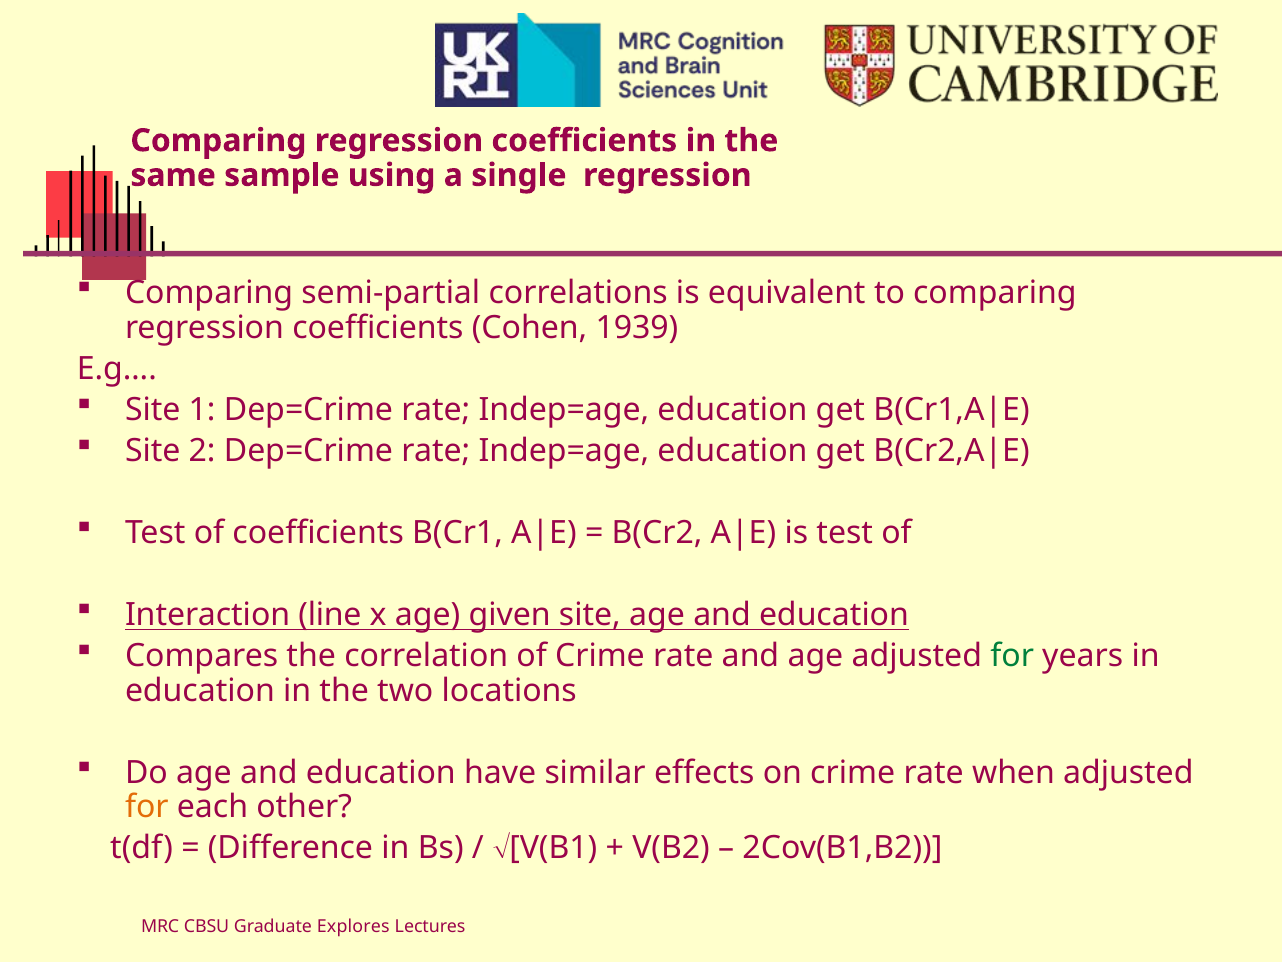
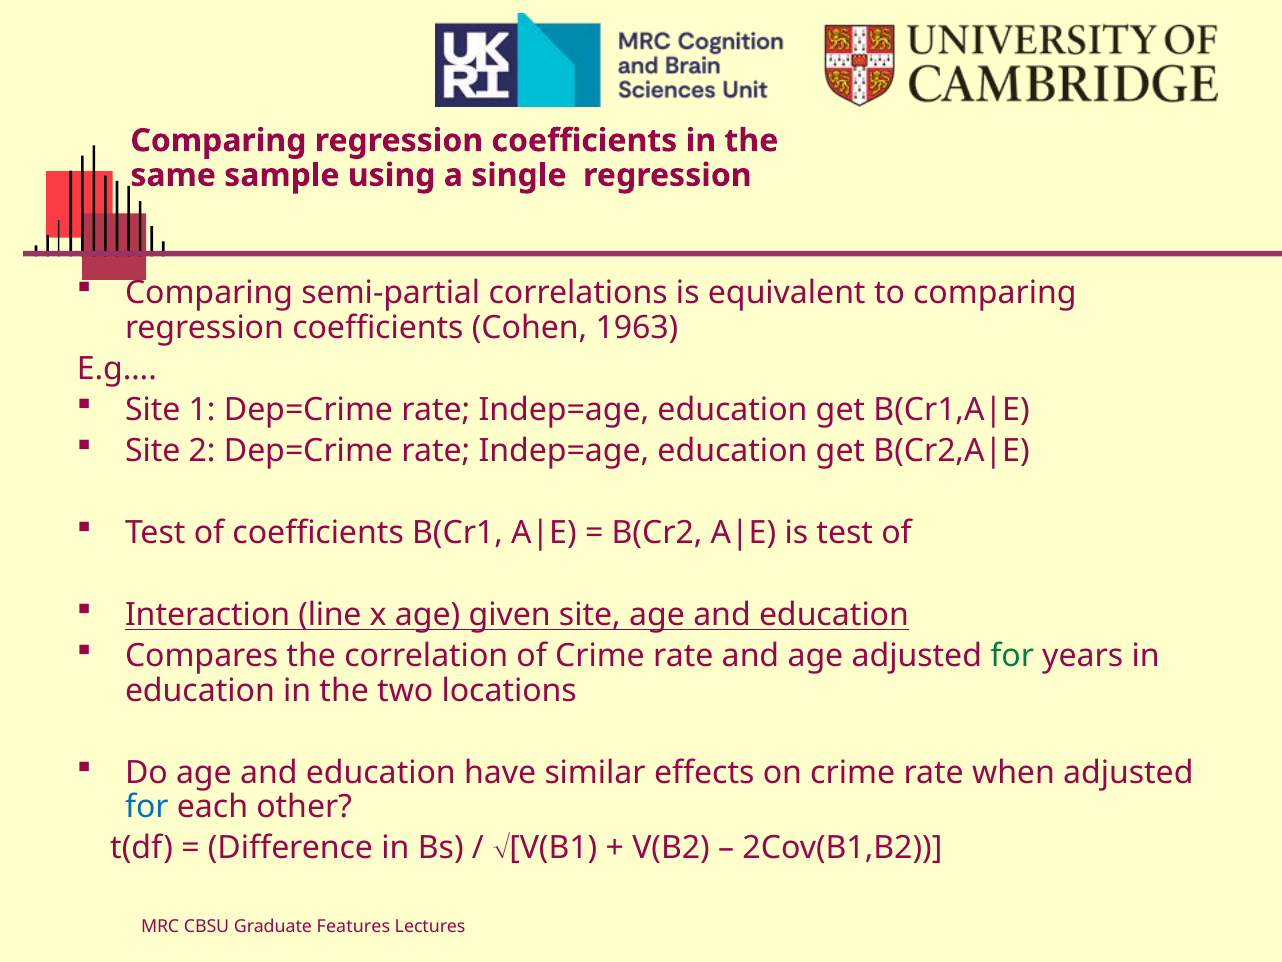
1939: 1939 -> 1963 (637, 327)
for colour: orange -> blue (147, 807)
Explores: Explores -> Features (353, 926)
